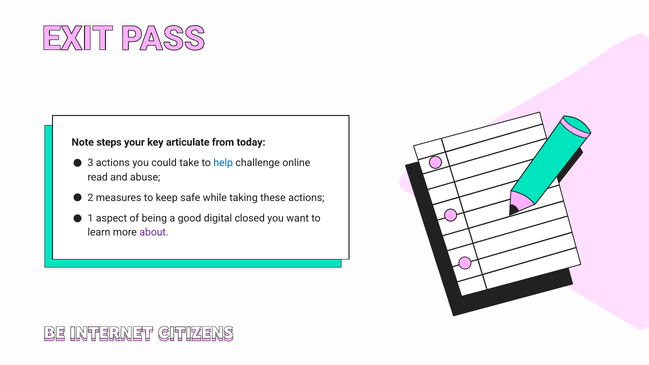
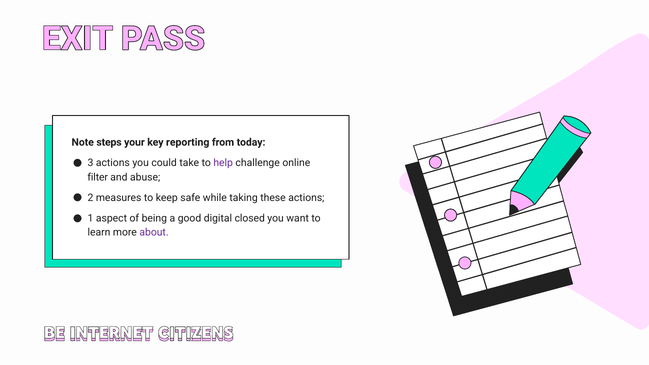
articulate: articulate -> reporting (188, 142)
help colour: blue -> purple (223, 163)
read: read -> filter (98, 177)
